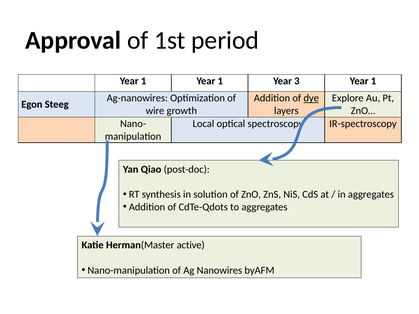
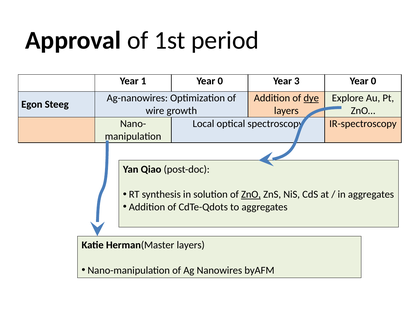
1 Year 1: 1 -> 0 (220, 81)
3 Year 1: 1 -> 0 (374, 81)
ZnO underline: none -> present (251, 195)
Herman(Master active: active -> layers (191, 245)
